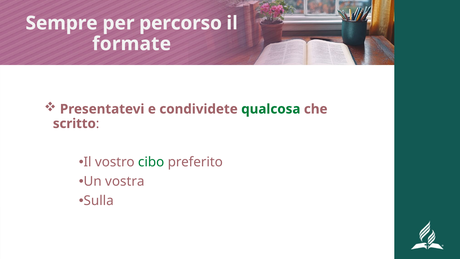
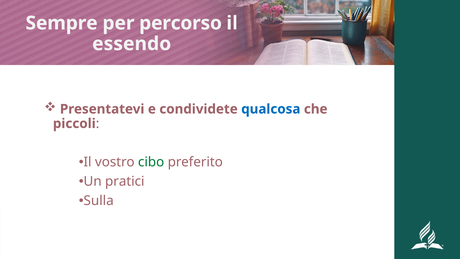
formate: formate -> essendo (132, 44)
qualcosa colour: green -> blue (271, 109)
scritto: scritto -> piccoli (74, 123)
vostra: vostra -> pratici (125, 181)
